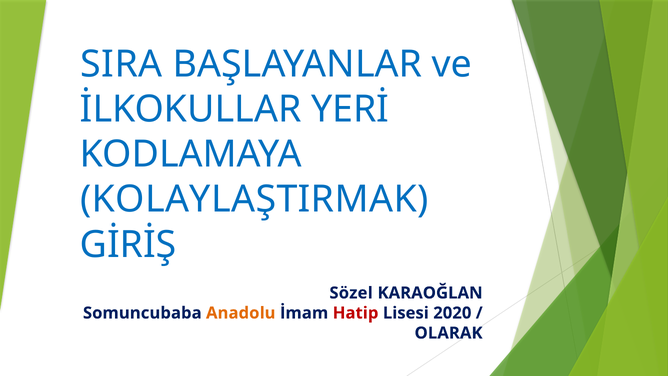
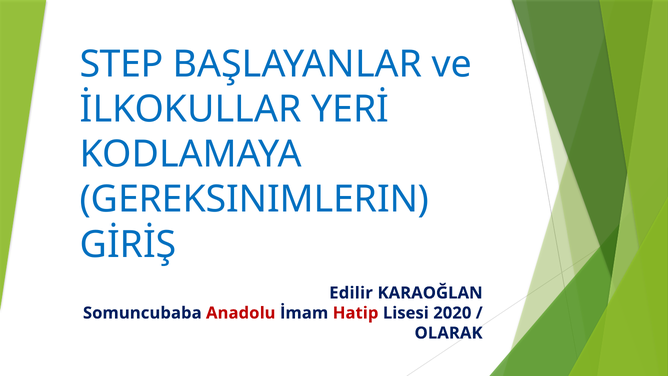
SIRA: SIRA -> STEP (122, 64)
KOLAYLAŞTIRMAK: KOLAYLAŞTIRMAK -> GEREKSINIMLERIN (255, 199)
Sözel: Sözel -> Edilir (351, 293)
Anadolu colour: orange -> red (241, 313)
